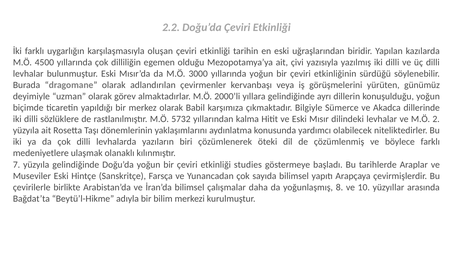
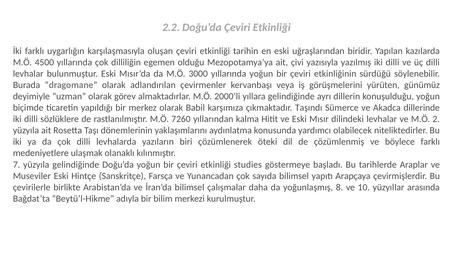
Bilgiyle: Bilgiyle -> Taşındı (309, 108)
5732: 5732 -> 7260 (181, 119)
